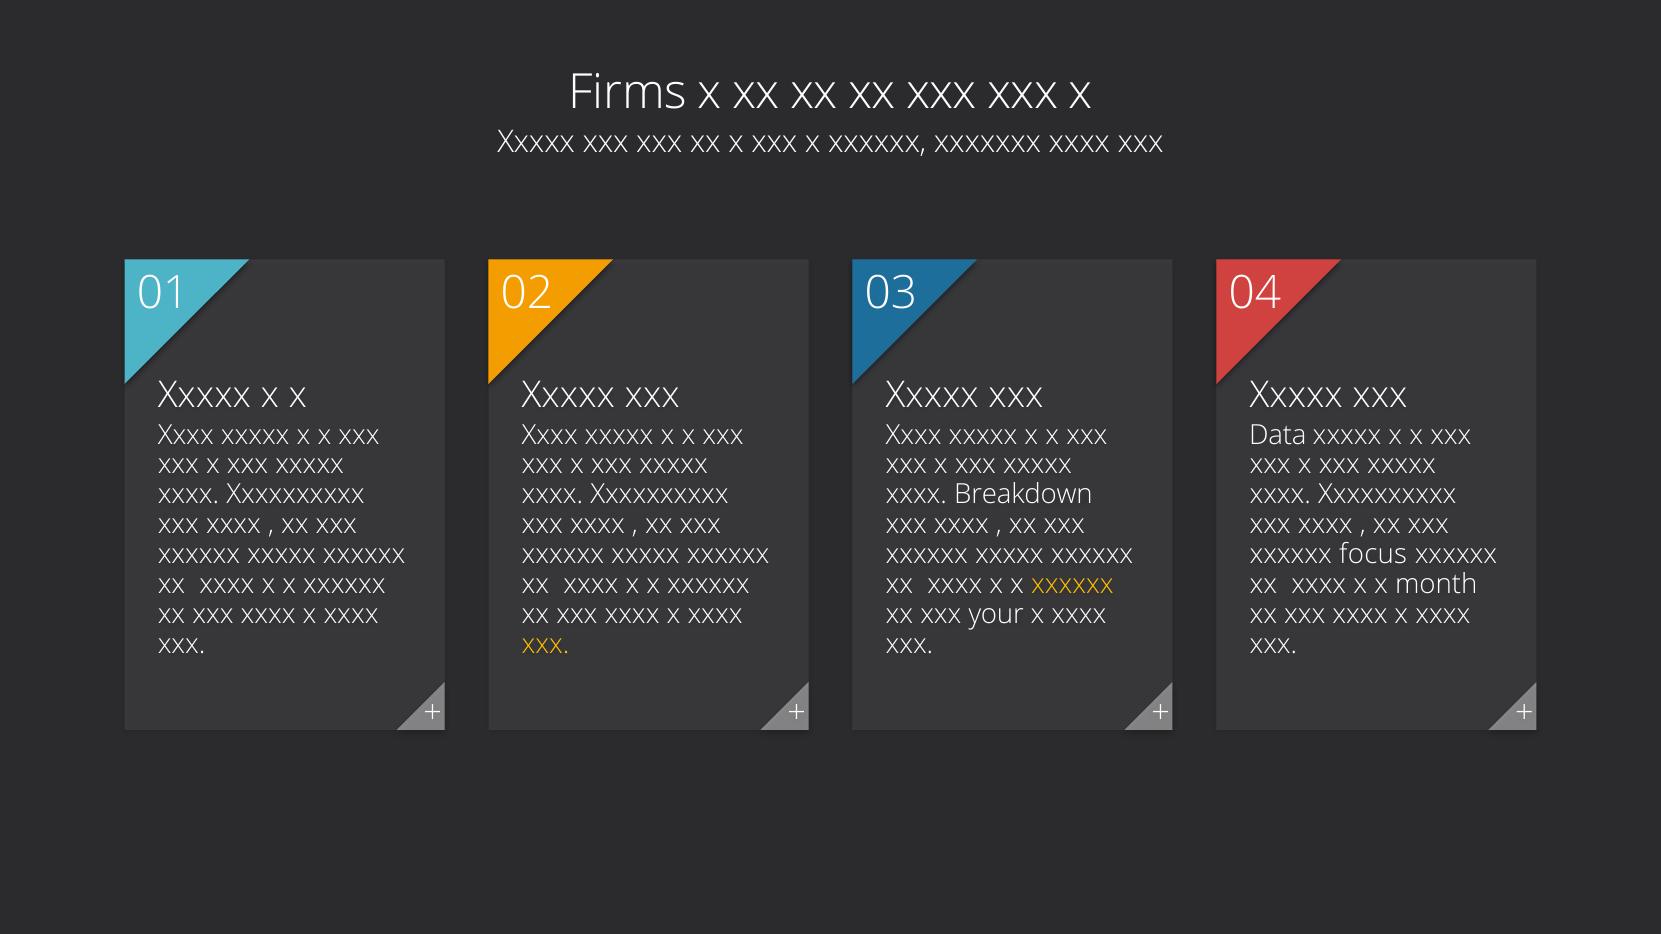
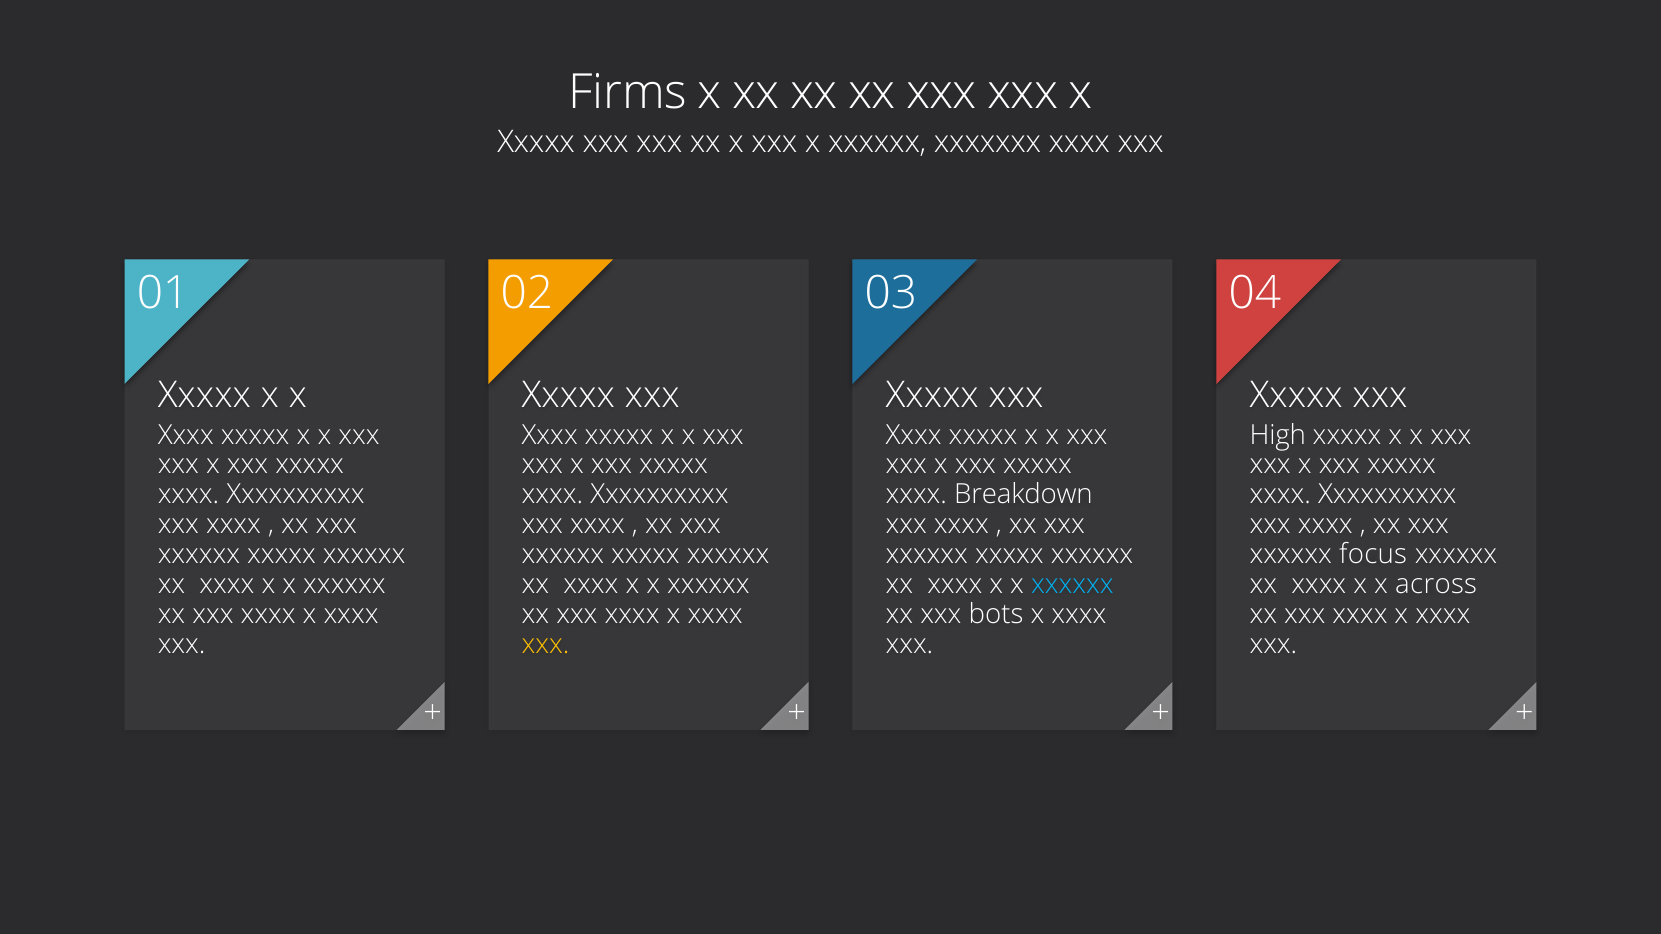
Data: Data -> High (1278, 435)
xxxxxx colour: yellow -> light blue (1072, 584)
month: month -> across (1436, 584)
your: your -> bots (996, 614)
